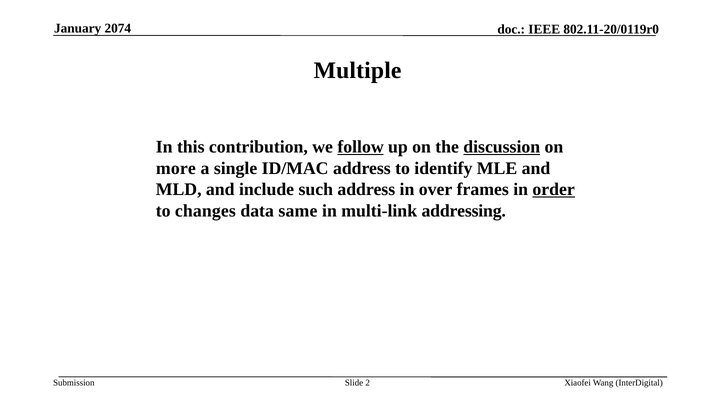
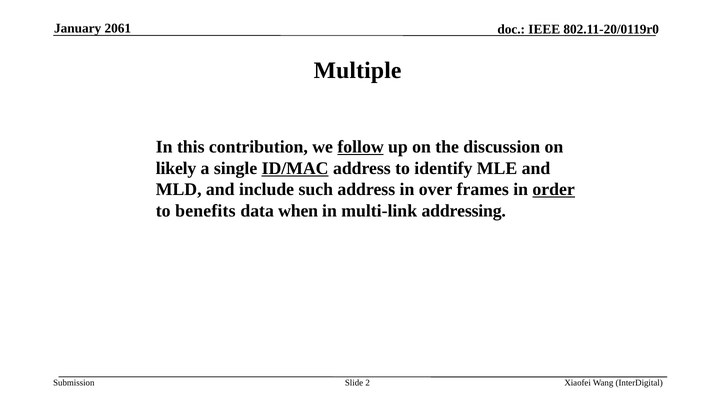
2074: 2074 -> 2061 (118, 28)
discussion underline: present -> none (502, 147)
more: more -> likely (176, 168)
ID/MAC underline: none -> present (295, 168)
changes: changes -> benefits (205, 211)
same: same -> when (298, 211)
